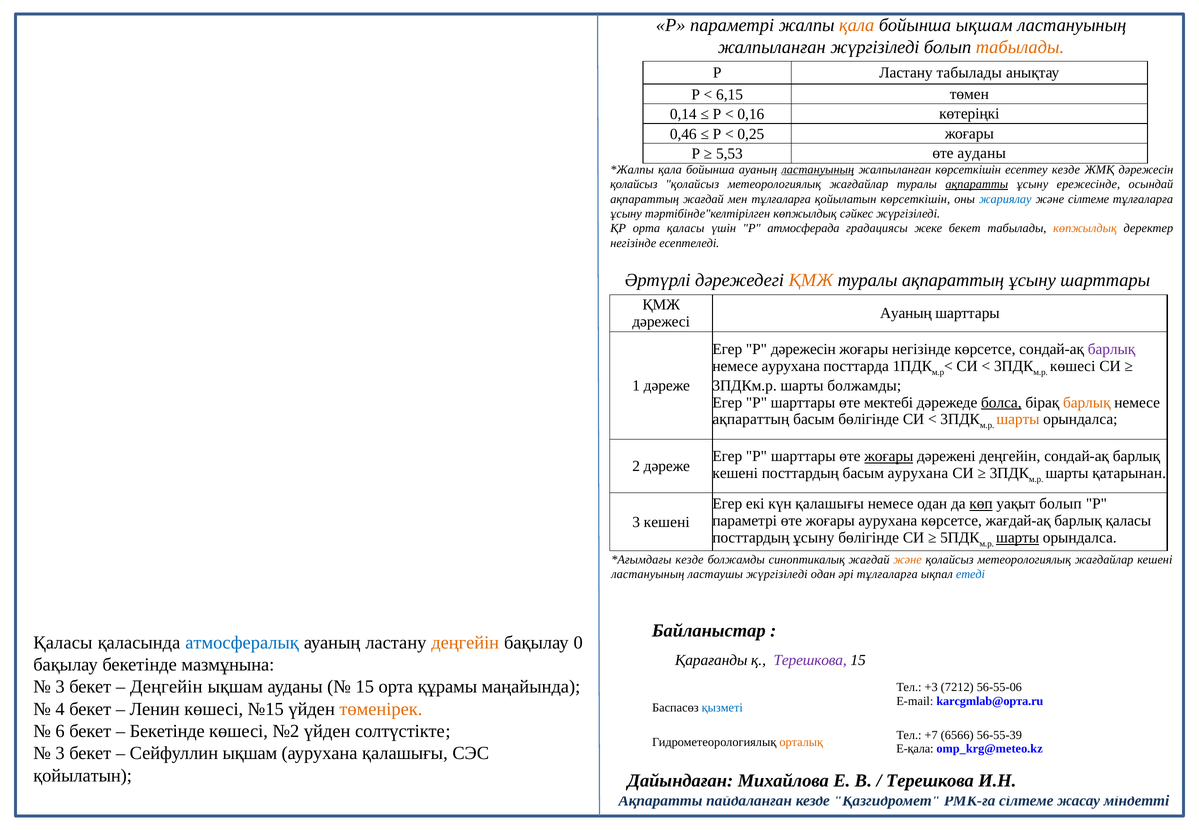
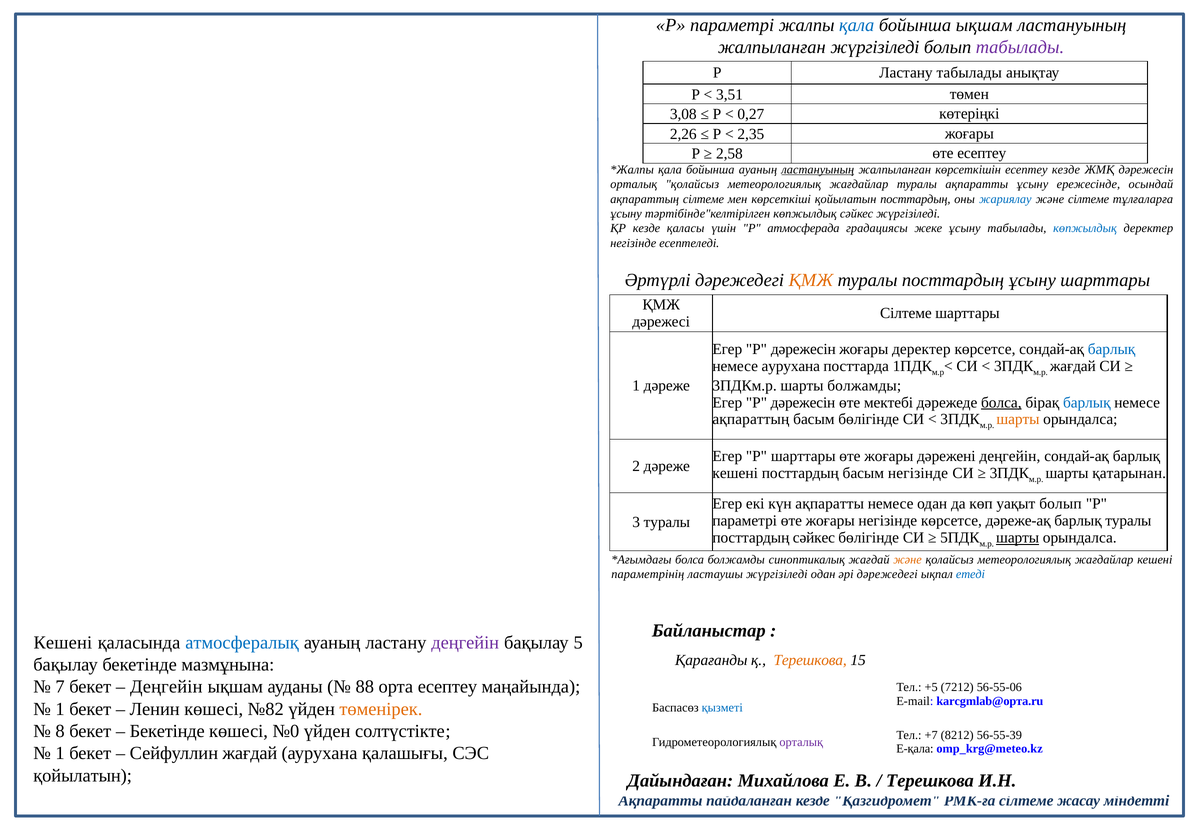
қала colour: orange -> blue (857, 25)
табылады colour: orange -> purple (1020, 47)
6,15: 6,15 -> 3,51 (730, 95)
0,14: 0,14 -> 3,08 (683, 114)
0,16: 0,16 -> 0,27 (751, 114)
0,46: 0,46 -> 2,26 (683, 134)
0,25: 0,25 -> 2,35 (751, 134)
5,53: 5,53 -> 2,58 (729, 154)
өте ауданы: ауданы -> есептеу (982, 153)
қолайсыз: қолайсыз -> орталық (634, 184)
ақпаратты underline: present -> none (977, 184)
ақпараттың жағдай: жағдай -> сілтеме (703, 199)
мен тұлғаларға: тұлғаларға -> көрсеткіші (781, 199)
қойылатын көрсеткішін: көрсеткішін -> посттардың (915, 199)
ҚР орта: орта -> кезде (646, 228)
жеке бекет: бекет -> ұсыну (965, 228)
көпжылдық colour: orange -> blue (1085, 228)
ақпараттың: ақпараттың -> посттардың (953, 280)
Ауаның: Ауаның -> Сілтеме (906, 313)
жоғары негізінде: негізінде -> деректер (921, 349)
барлық colour: purple -> blue (1112, 349)
көшесі: көшесі -> жағдай (1073, 366)
P шарттары: шарттары -> дәрежесін (803, 403)
барлық colour: orange -> blue (1087, 403)
жоғары underline: present -> none (889, 456)
басым аурухана: аурухана -> негізінде (918, 473)
күн қалашығы: қалашығы -> ақпаратты (830, 504)
көп underline: present -> none (981, 504)
жоғары аурухана: аурухана -> негізінде (888, 521)
жағдай-ақ: жағдай-ақ -> дәреже-ақ (1018, 521)
барлық қаласы: қаласы -> туралы (1128, 521)
3 кешені: кешені -> туралы (667, 522)
посттардың ұсыну: ұсыну -> сәйкес (814, 538)
кезде: кезде -> болса (690, 560)
ластануының: ластануының -> параметрінің (648, 574)
әрі тұлғаларға: тұлғаларға -> дәрежедегі (887, 574)
Қаласы: Қаласы -> Кешені (63, 643)
деңгейін colour: orange -> purple (465, 643)
0: 0 -> 5 (578, 643)
Терешкова colour: purple -> orange (810, 660)
3: 3 -> 7 (60, 687)
15: 15 -> 88 (365, 687)
орта құрамы: құрамы -> есептеу (448, 687)
+3: +3 -> +5 (931, 687)
4: 4 -> 1 (60, 709)
№15: №15 -> №82 (266, 709)
6: 6 -> 8 (60, 731)
№2: №2 -> №0 (286, 731)
6566: 6566 -> 8212 (957, 735)
орталық colour: orange -> purple (801, 742)
3: 3 -> 1 (60, 753)
Сейфуллин ықшам: ықшам -> жағдай (250, 753)
